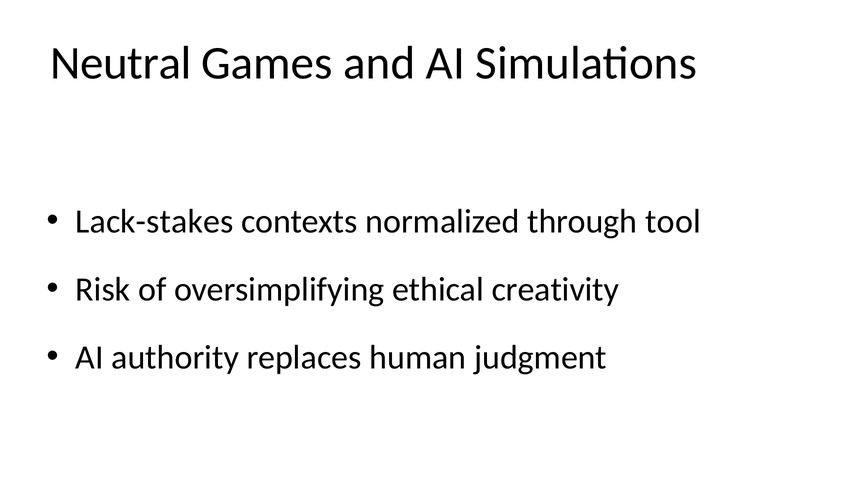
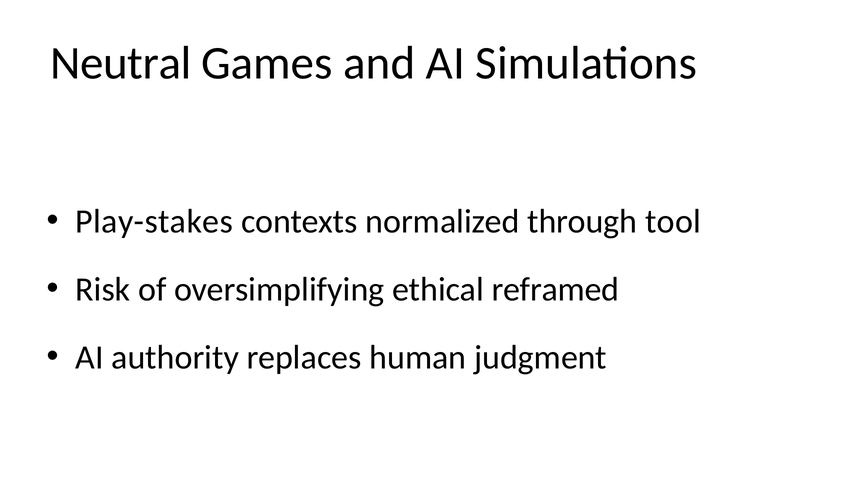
Lack-stakes: Lack-stakes -> Play-stakes (154, 221)
creativity: creativity -> reframed (555, 289)
